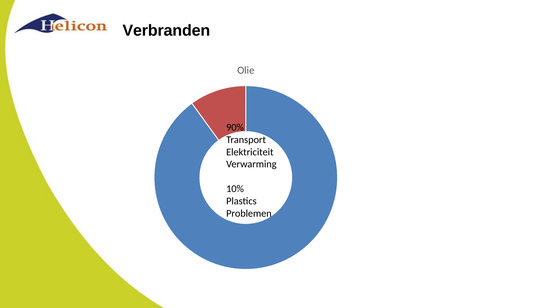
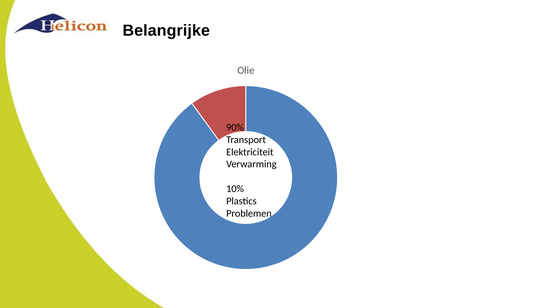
Verbranden: Verbranden -> Belangrijke (166, 31)
